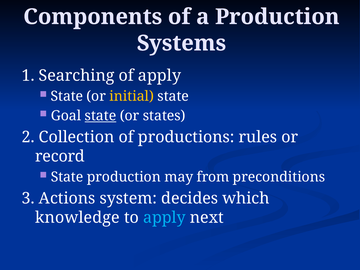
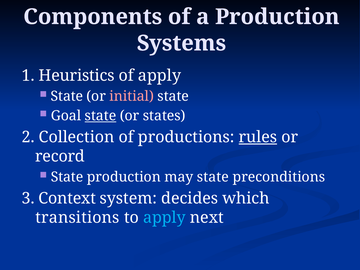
Searching: Searching -> Heuristics (77, 76)
initial colour: yellow -> pink (132, 96)
rules underline: none -> present (258, 137)
may from: from -> state (213, 177)
Actions: Actions -> Context (67, 198)
knowledge: knowledge -> transitions (77, 218)
